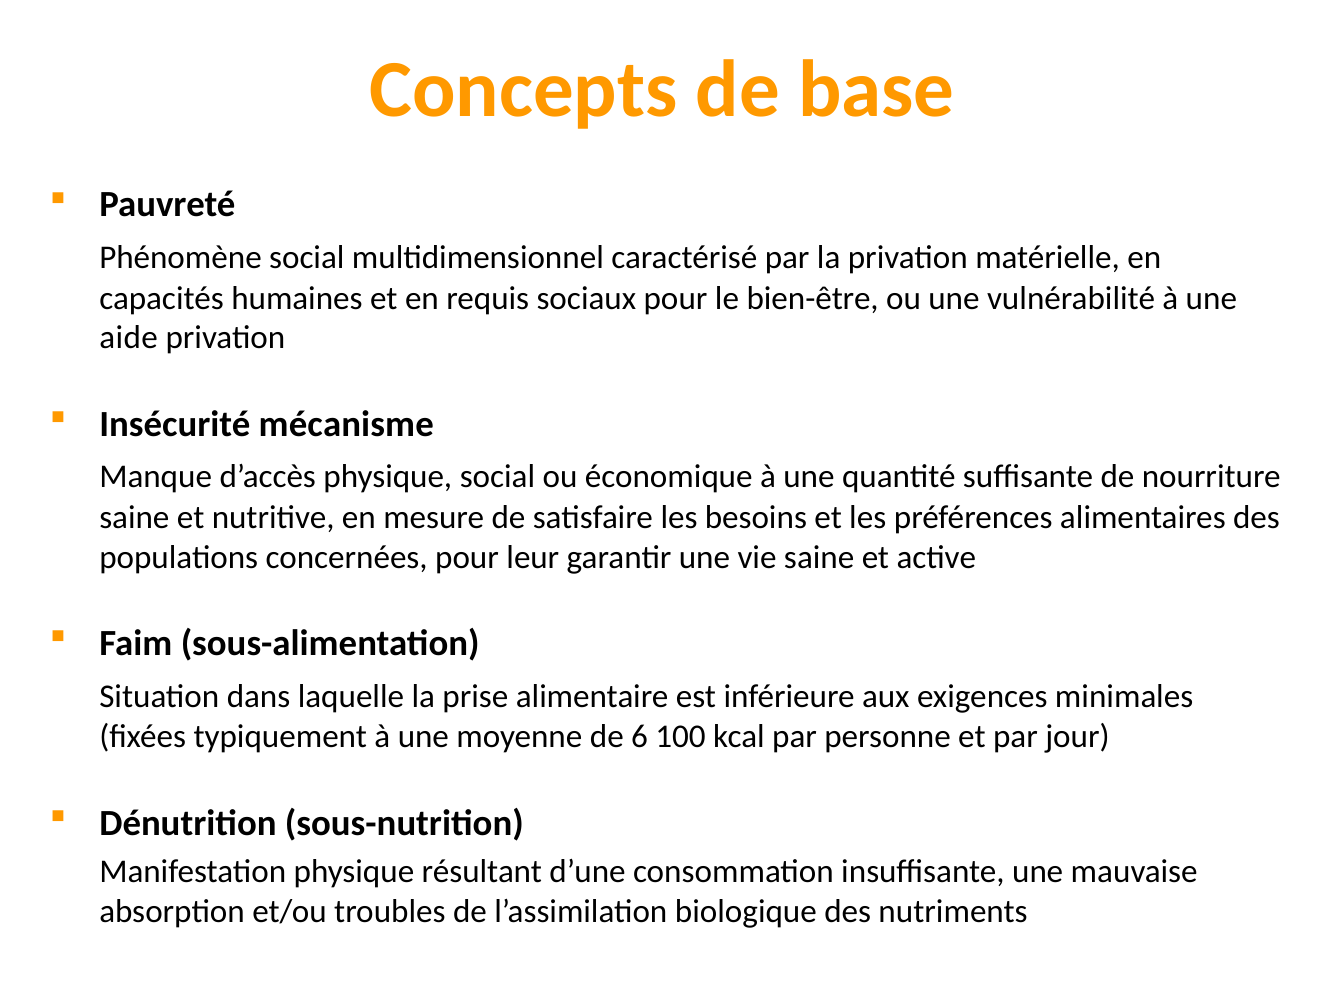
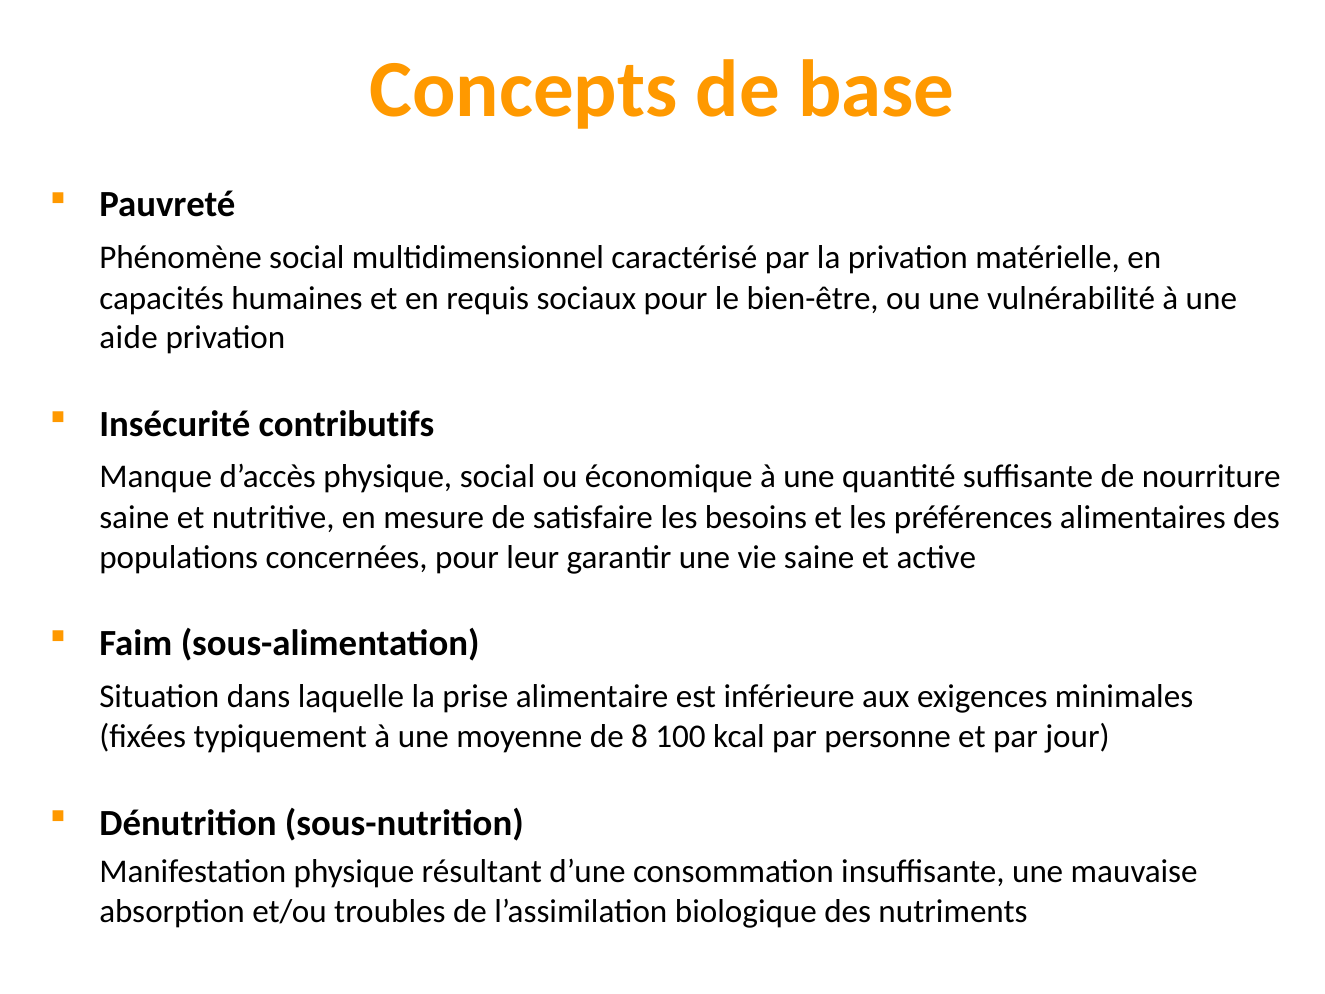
mécanisme: mécanisme -> contributifs (346, 424)
6: 6 -> 8 (640, 737)
